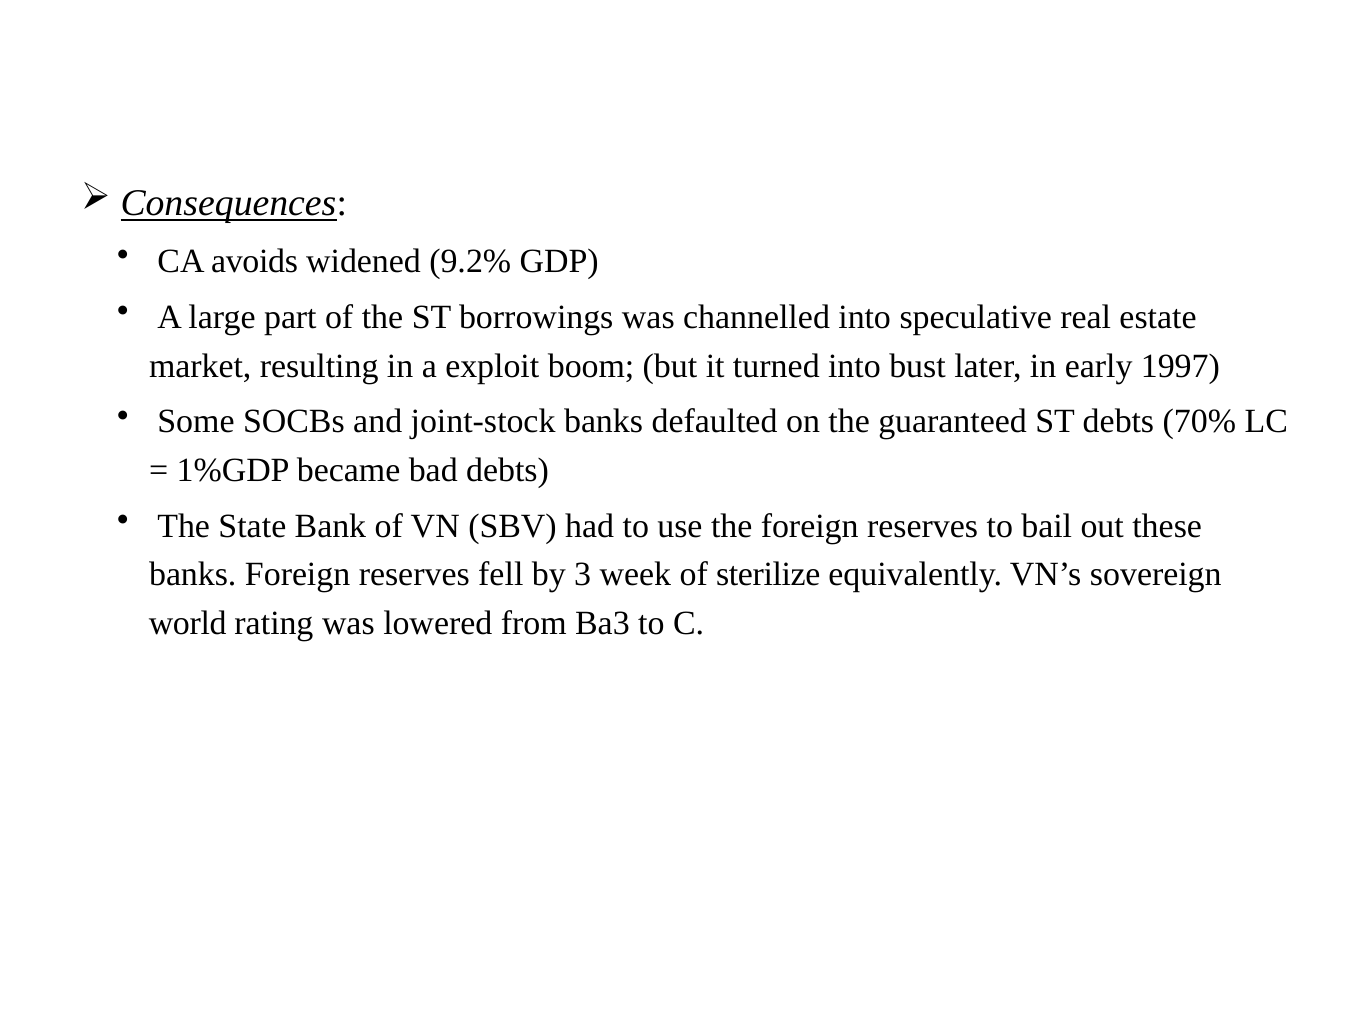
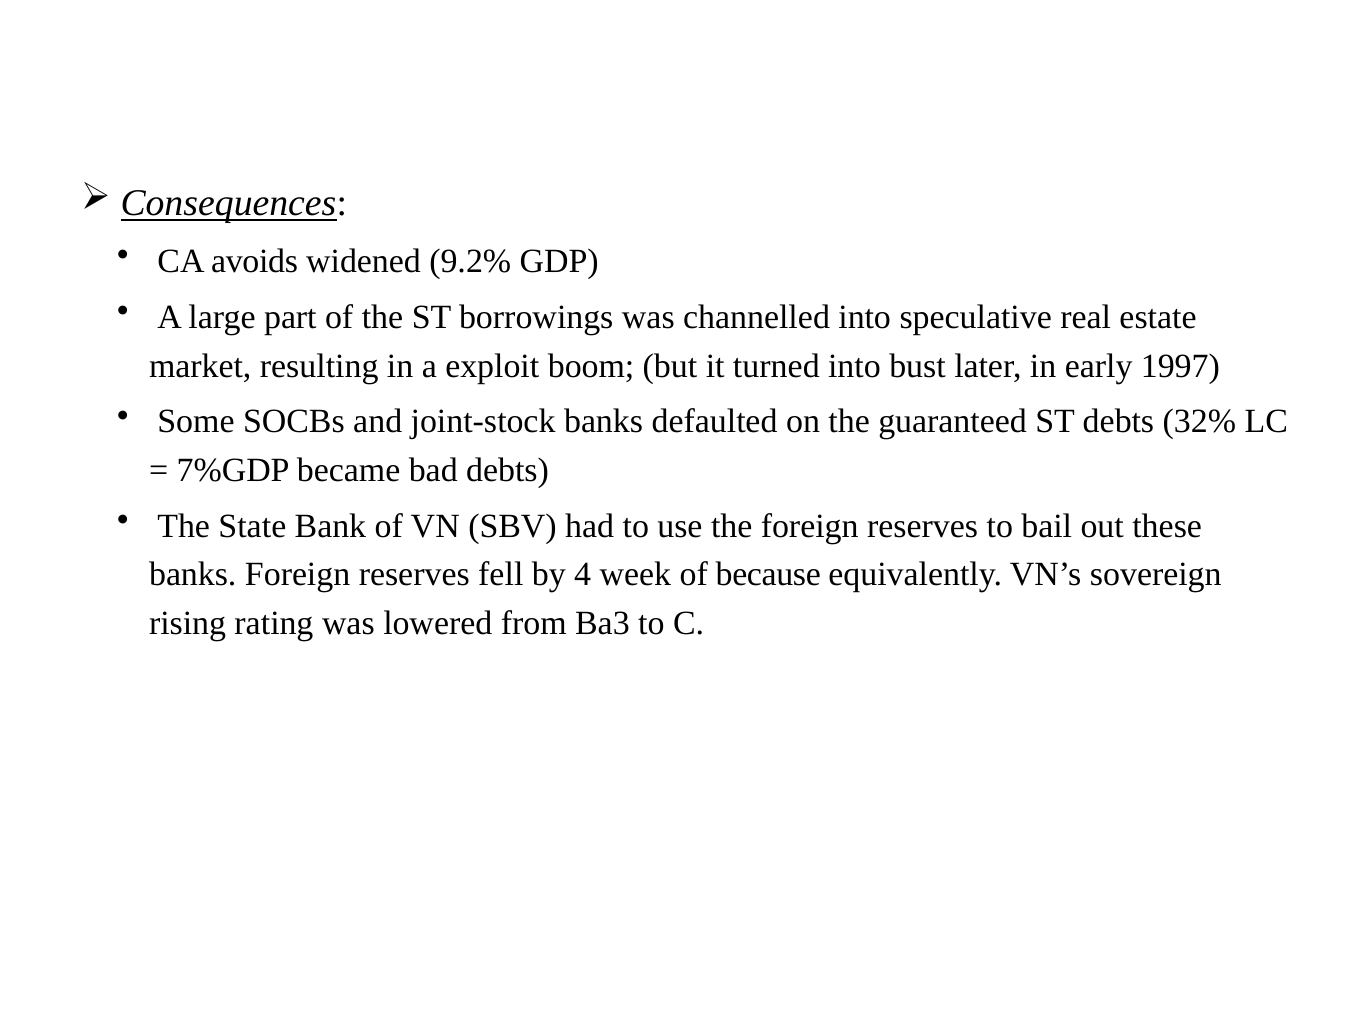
70%: 70% -> 32% (1199, 421)
1%GDP: 1%GDP -> 7%GDP (233, 470)
3: 3 -> 4 (583, 575)
sterilize: sterilize -> because (768, 575)
world: world -> rising (188, 623)
